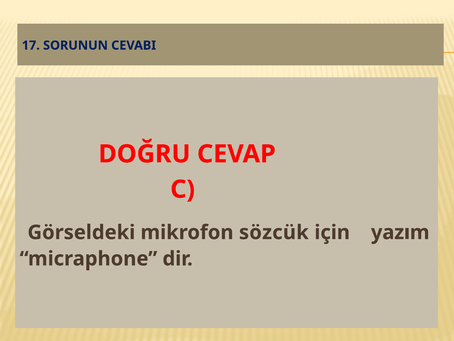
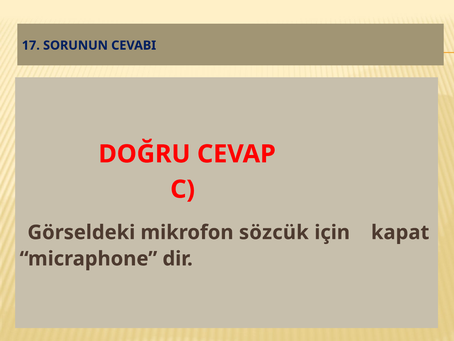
yazım: yazım -> kapat (400, 232)
